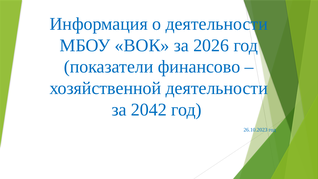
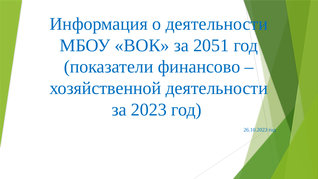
2026: 2026 -> 2051 (211, 45)
2042: 2042 -> 2023 (149, 110)
